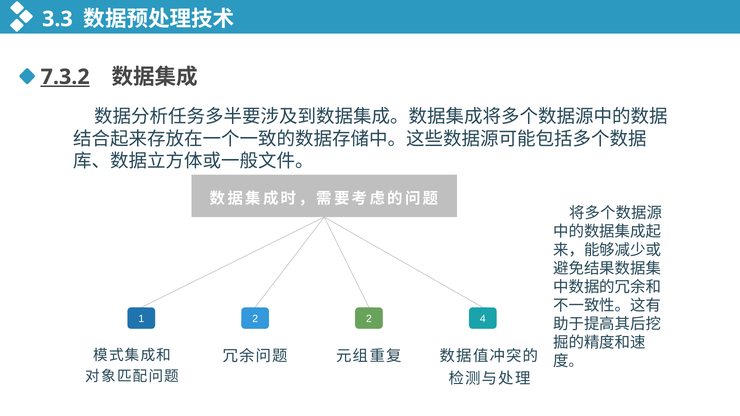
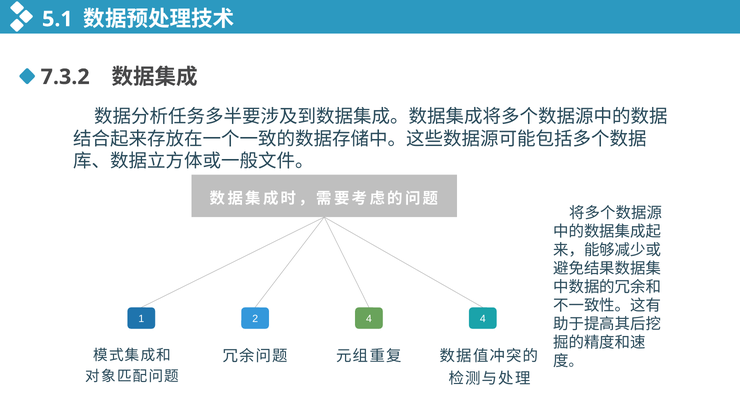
3.3: 3.3 -> 5.1 (57, 19)
7.3.2 underline: present -> none (65, 77)
2 2: 2 -> 4 (369, 319)
